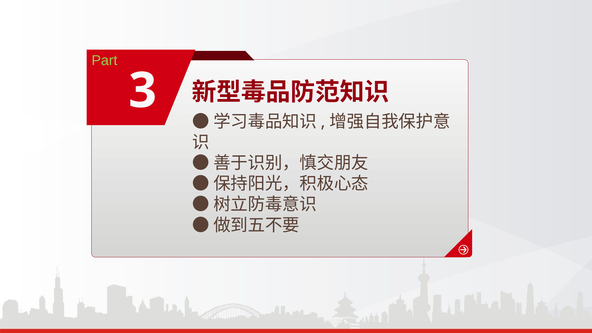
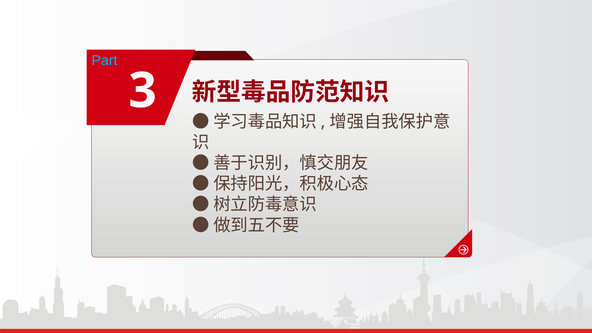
Part colour: light green -> light blue (105, 60)
